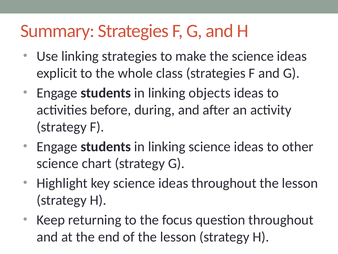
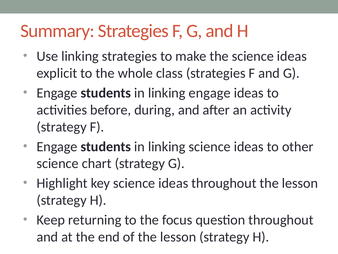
linking objects: objects -> engage (210, 93)
